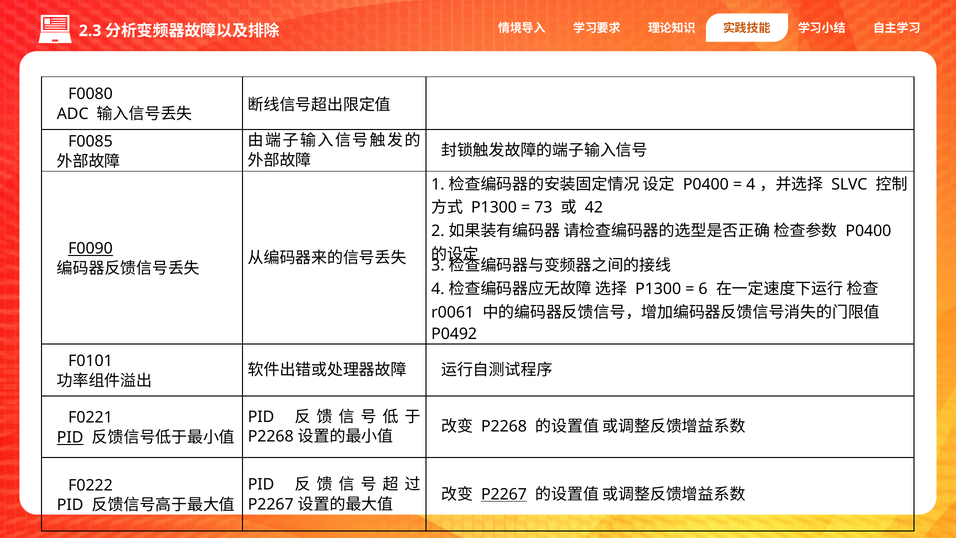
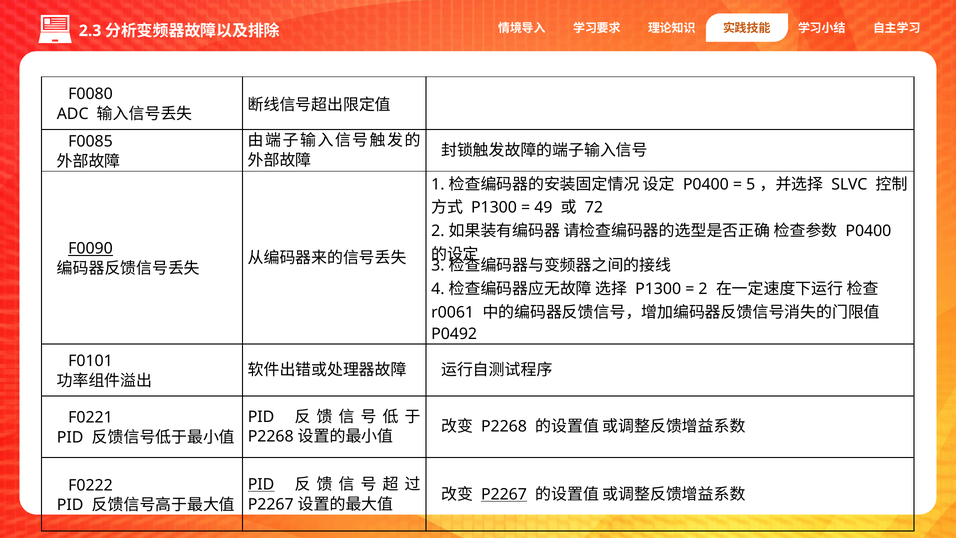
4: 4 -> 5 (751, 184)
73: 73 -> 49 (543, 207)
42: 42 -> 72 (594, 207)
6: 6 -> 2 (703, 289)
PID underline: present -> none (70, 437)
PID underline: none -> present (261, 484)
